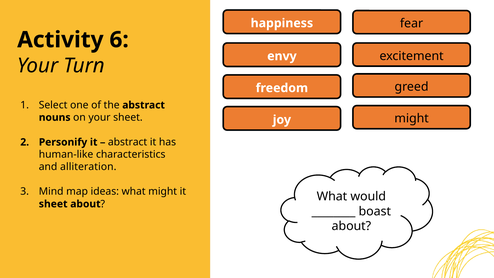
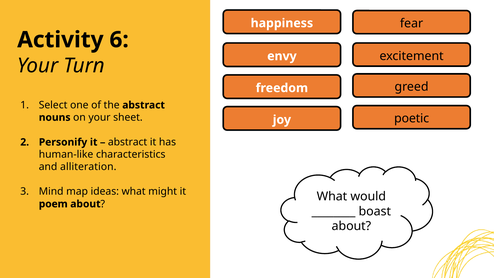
joy might: might -> poetic (412, 118)
sheet: sheet -> poem (53, 204)
